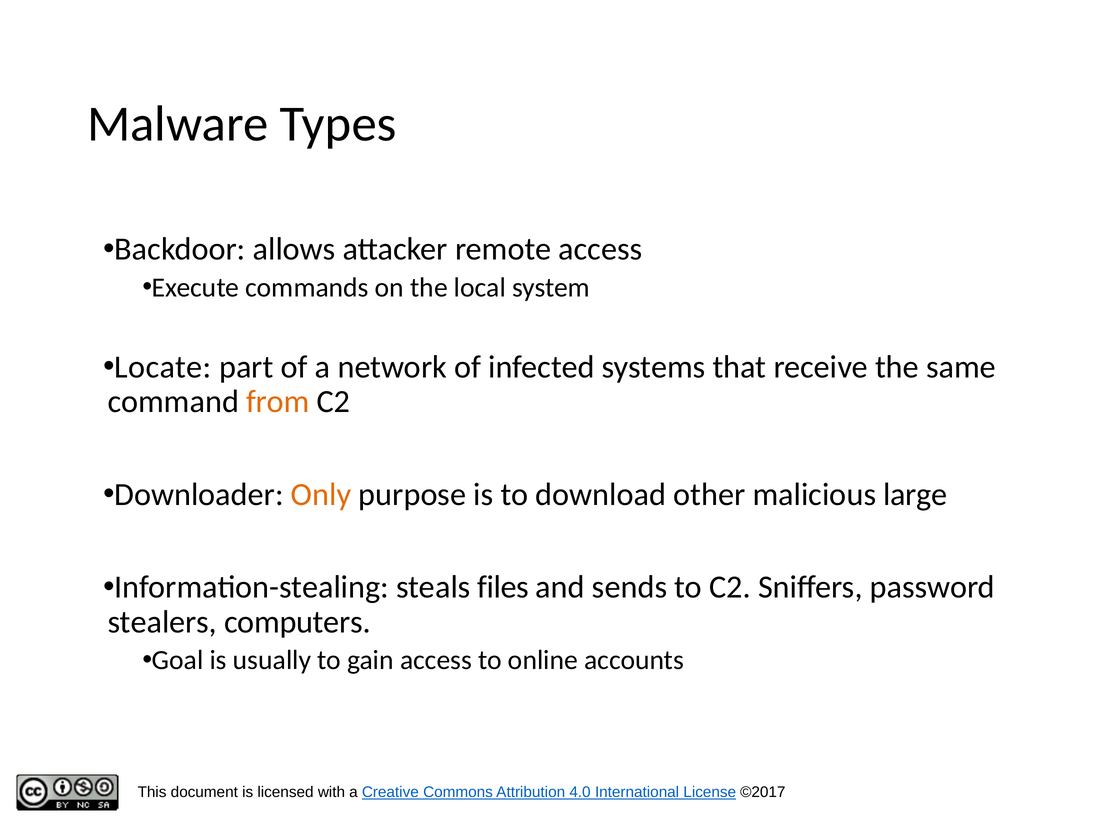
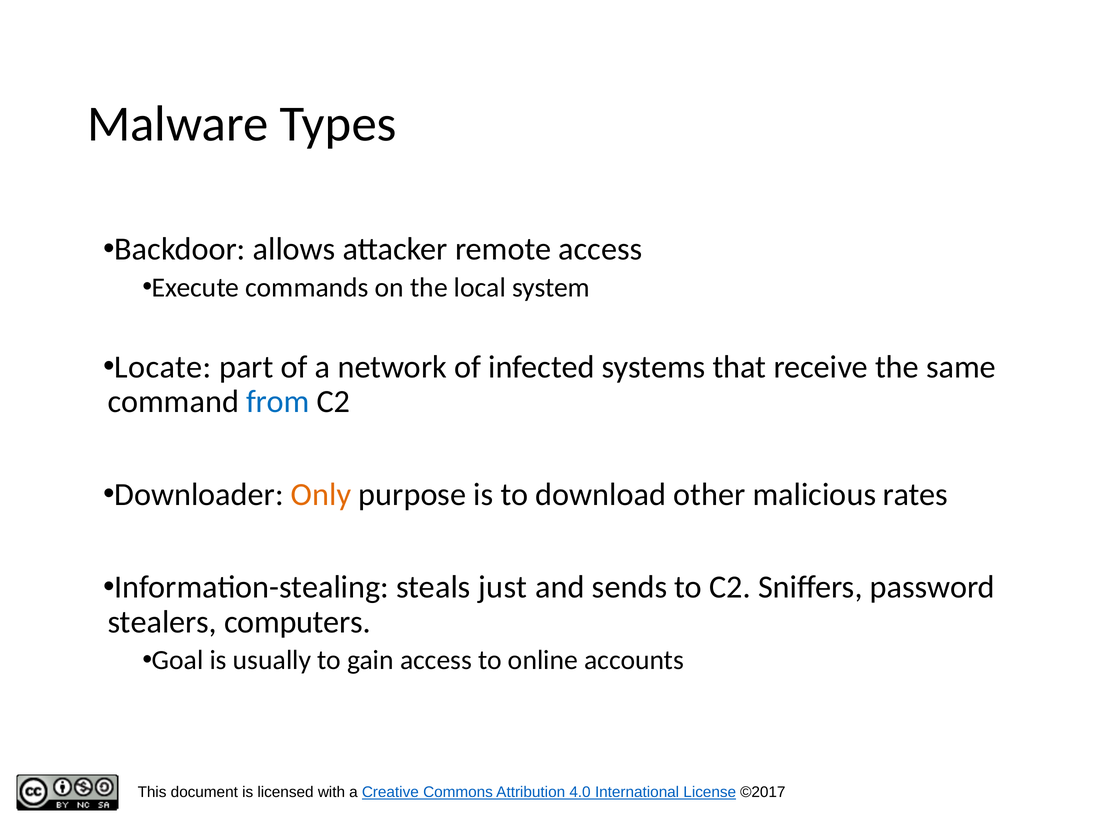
from colour: orange -> blue (278, 401)
large: large -> rates (915, 494)
files: files -> just (503, 587)
